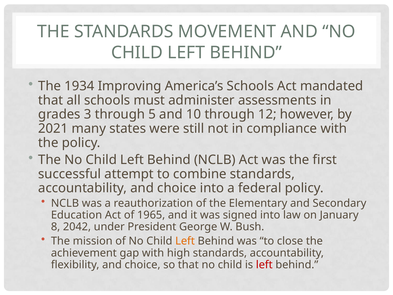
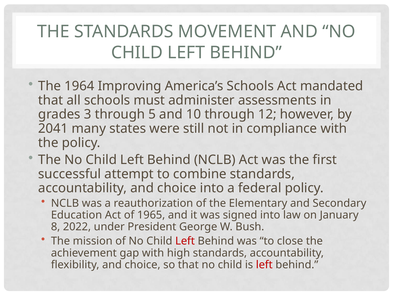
1934: 1934 -> 1964 (79, 86)
2021: 2021 -> 2041 (53, 128)
2042: 2042 -> 2022 (77, 227)
Left colour: orange -> red (185, 241)
